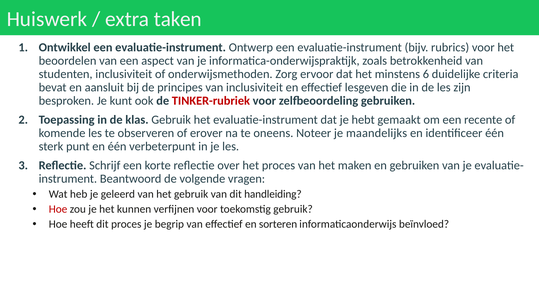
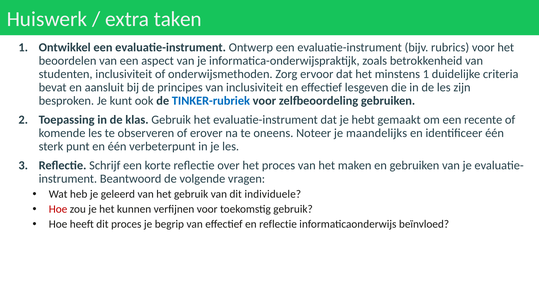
minstens 6: 6 -> 1 (426, 74)
TINKER-rubriek colour: red -> blue (211, 101)
handleiding: handleiding -> individuele (273, 194)
en sorteren: sorteren -> reflectie (278, 224)
